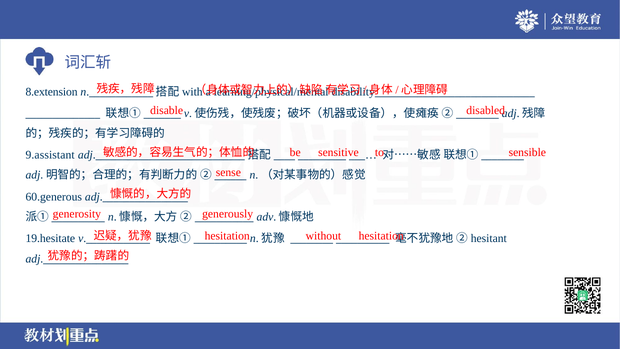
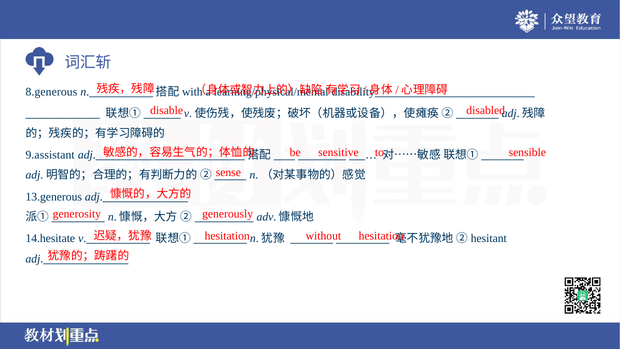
8.extension: 8.extension -> 8.generous (51, 92)
60.generous: 60.generous -> 13.generous (54, 197)
19.hesitate: 19.hesitate -> 14.hesitate (50, 238)
